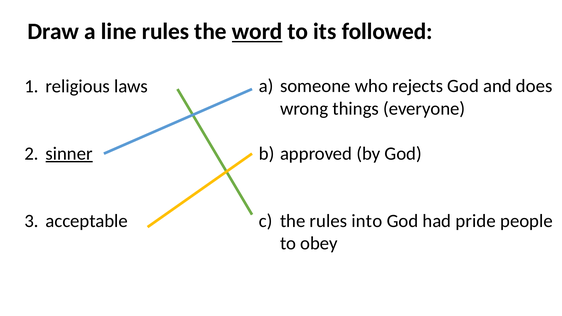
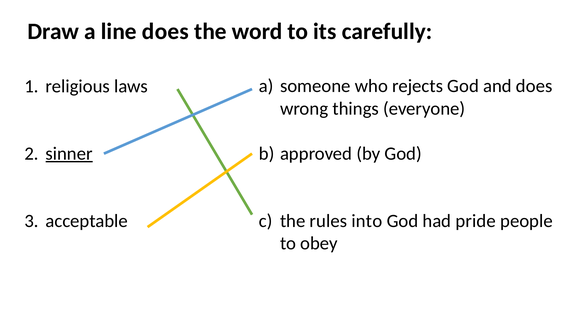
line rules: rules -> does (165, 32)
word underline: present -> none (257, 32)
followed: followed -> carefully (387, 32)
